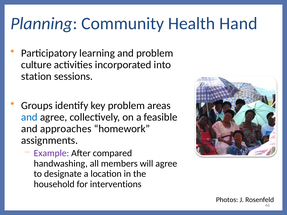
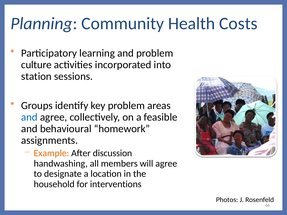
Hand: Hand -> Costs (238, 23)
approaches: approaches -> behavioural (66, 129)
Example colour: purple -> orange (51, 153)
compared: compared -> discussion (112, 153)
